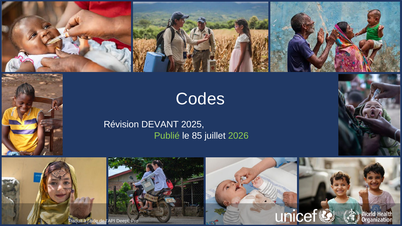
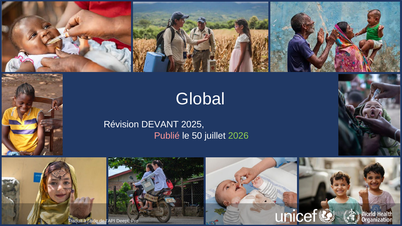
Codes: Codes -> Global (200, 99)
Publié colour: light green -> pink (167, 136)
85: 85 -> 50 (197, 136)
